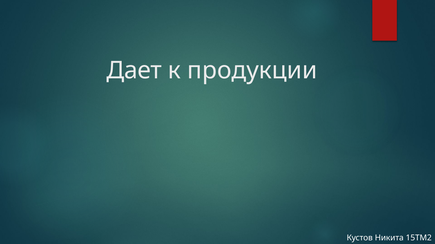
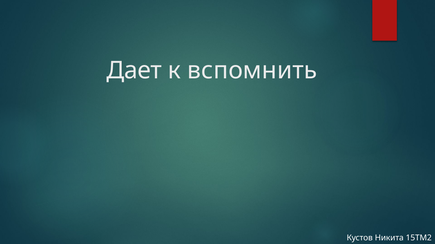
продукции: продукции -> вспомнить (252, 71)
